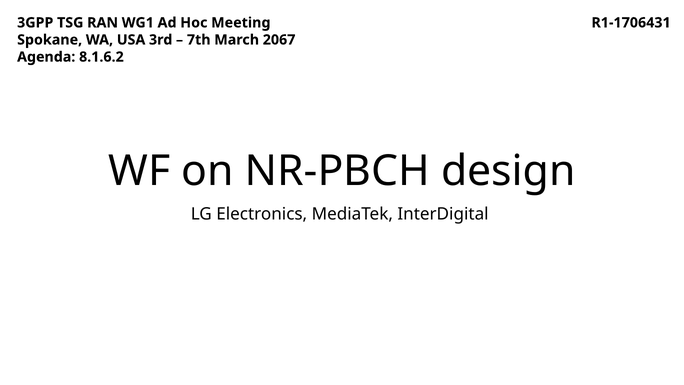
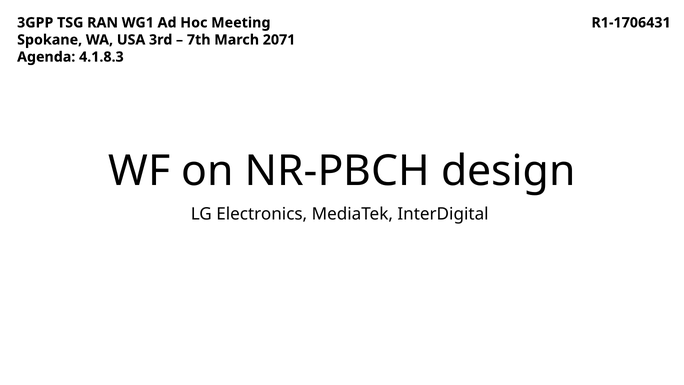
2067: 2067 -> 2071 (279, 40)
8.1.6.2: 8.1.6.2 -> 4.1.8.3 (101, 57)
